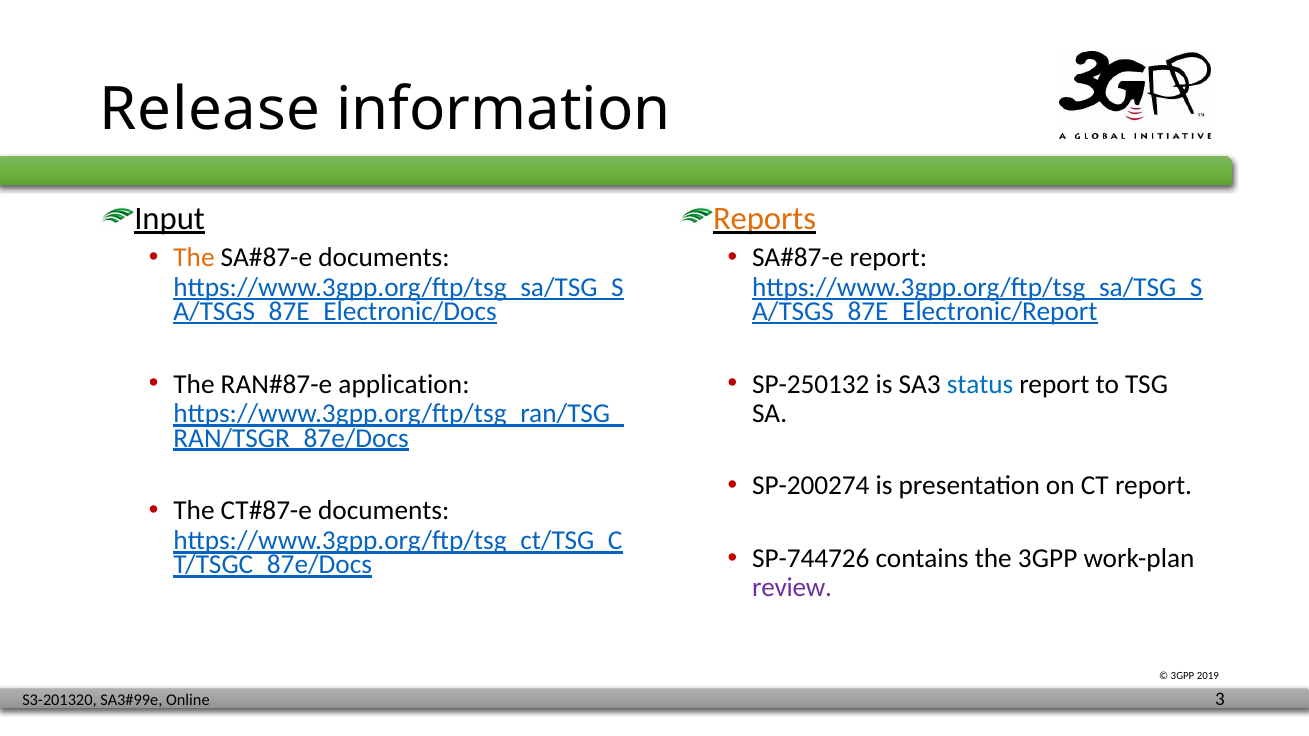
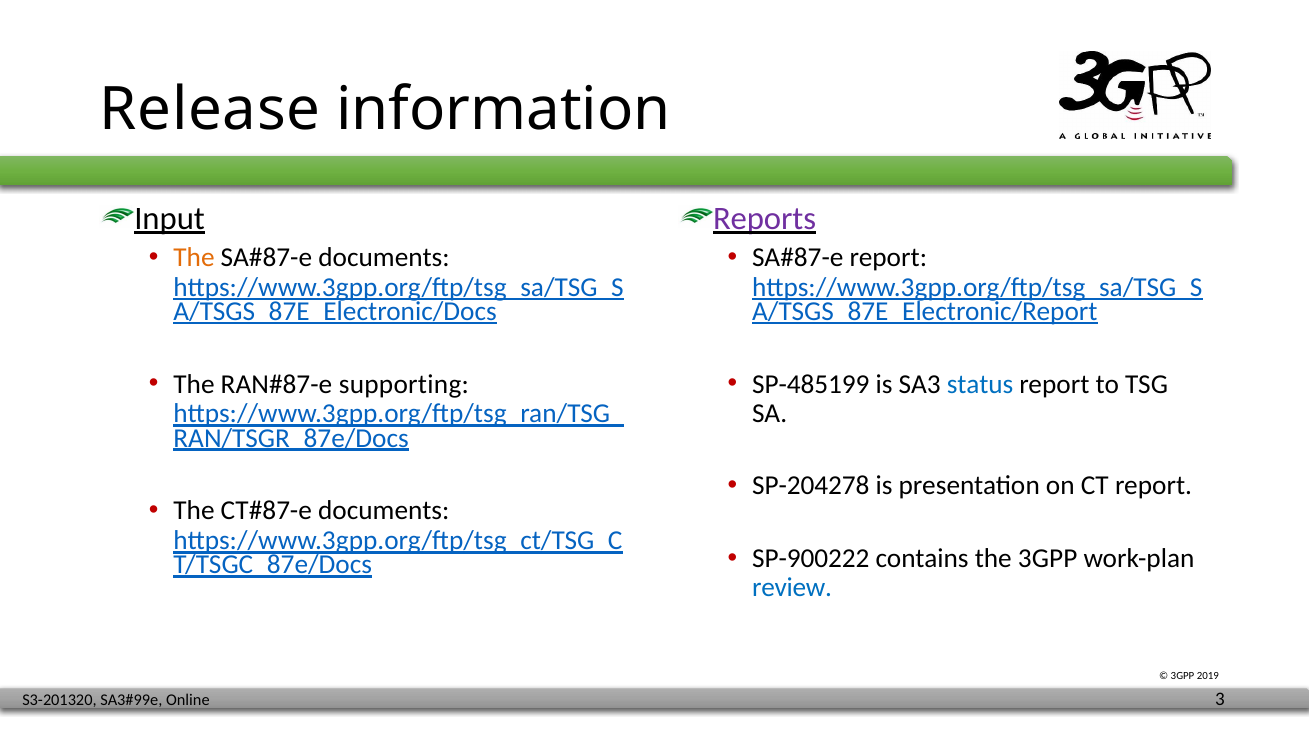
Reports colour: orange -> purple (765, 218)
application: application -> supporting (404, 384)
SP-250132: SP-250132 -> SP-485199 (811, 384)
SP-200274: SP-200274 -> SP-204278 (811, 486)
SP-744726: SP-744726 -> SP-900222 (811, 559)
review colour: purple -> blue (792, 588)
